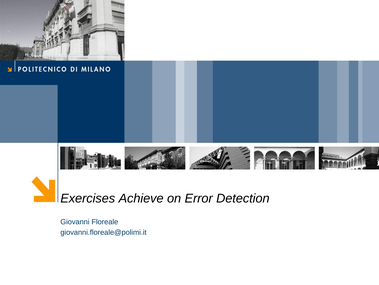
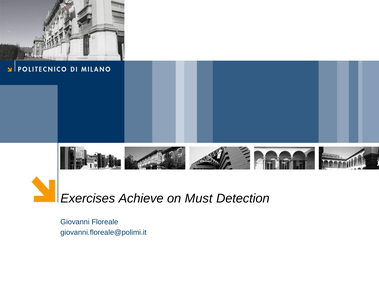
Error: Error -> Must (199, 198)
